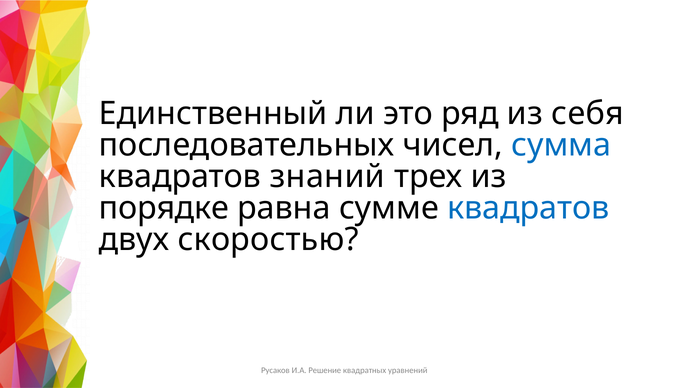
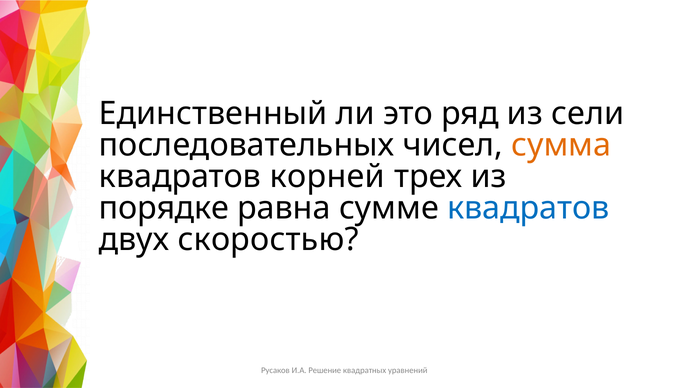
себя: себя -> сели (588, 114)
сумма colour: blue -> orange (561, 145)
знаний: знаний -> корней (327, 176)
